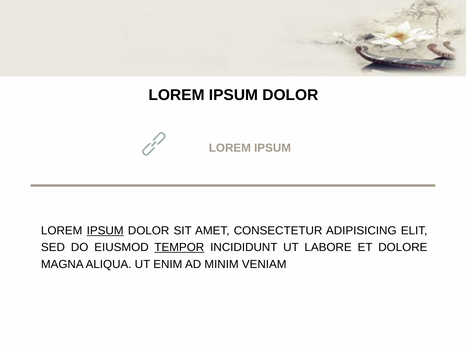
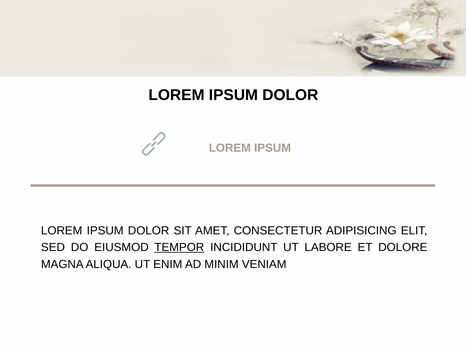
IPSUM underline: present -> none (105, 230)
